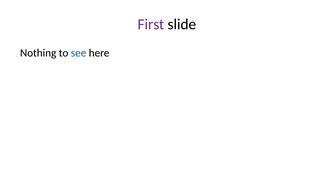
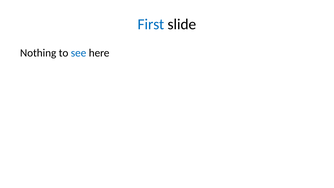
First colour: purple -> blue (151, 24)
